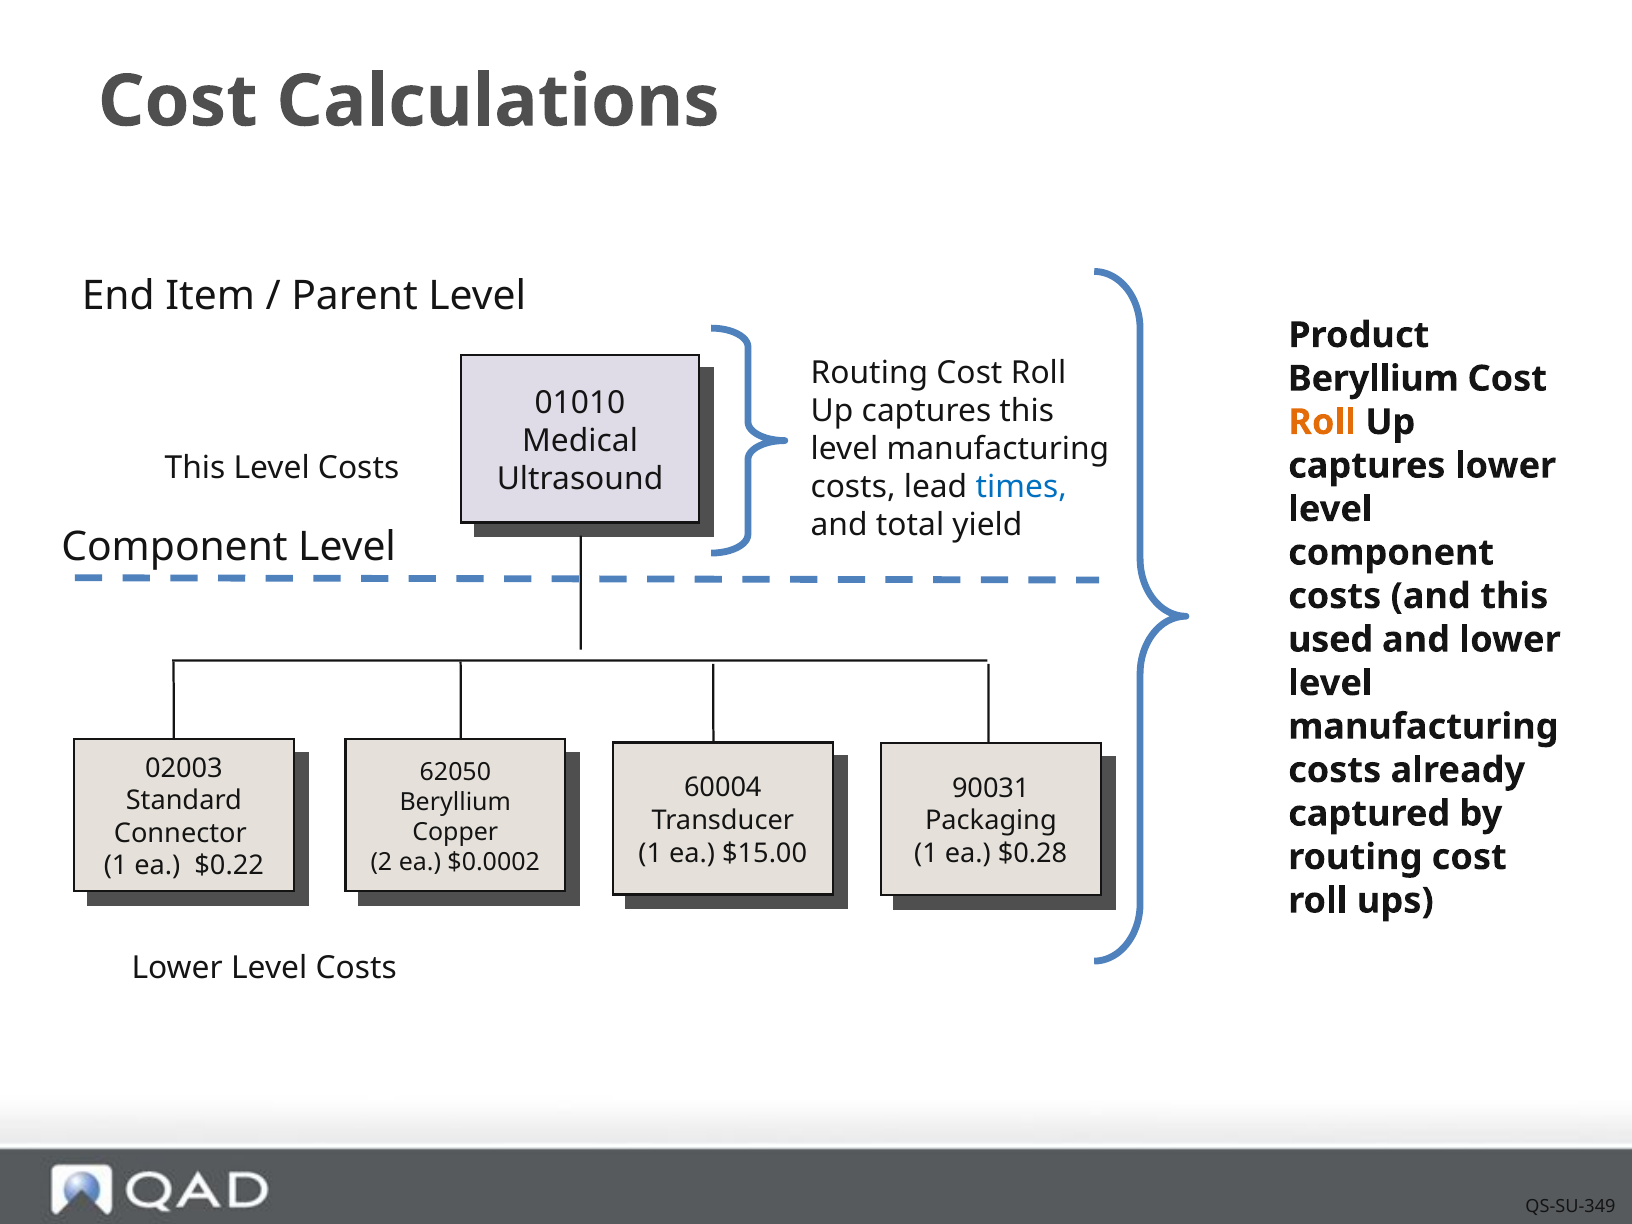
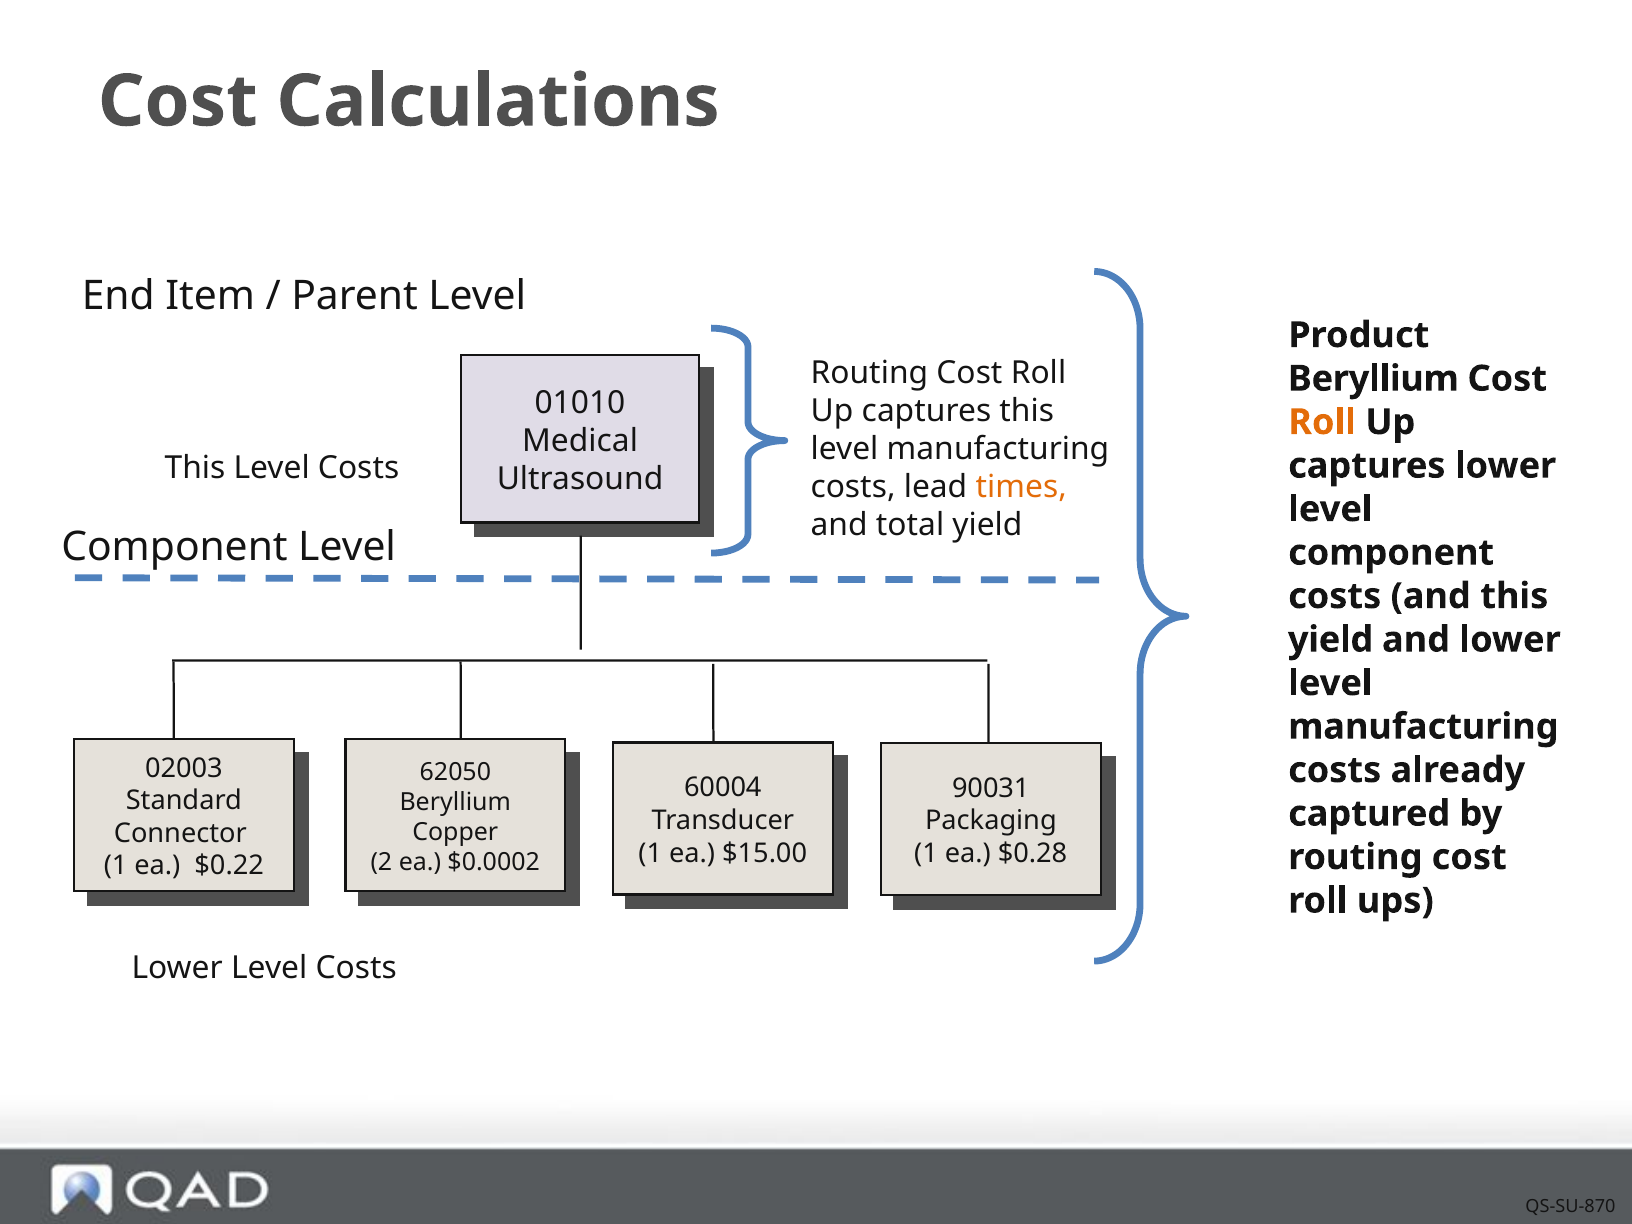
times colour: blue -> orange (1021, 487)
used: used -> yield (1331, 640)
QS-SU-349: QS-SU-349 -> QS-SU-870 (1571, 1206)
